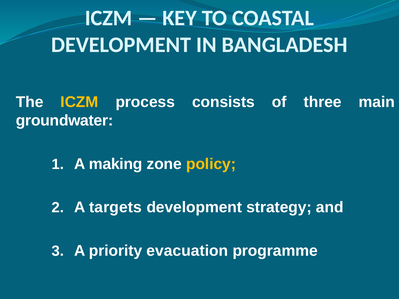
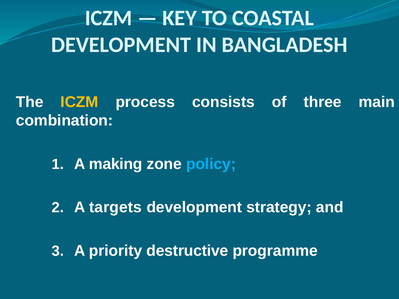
groundwater: groundwater -> combination (65, 121)
policy colour: yellow -> light blue (211, 164)
evacuation: evacuation -> destructive (187, 251)
